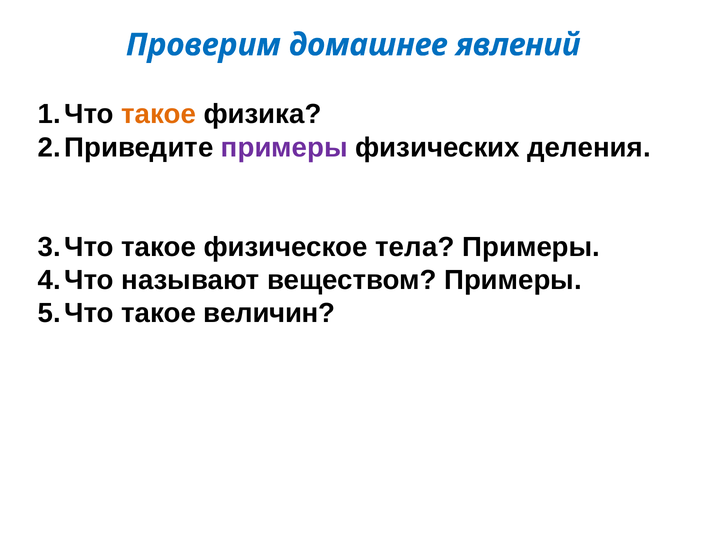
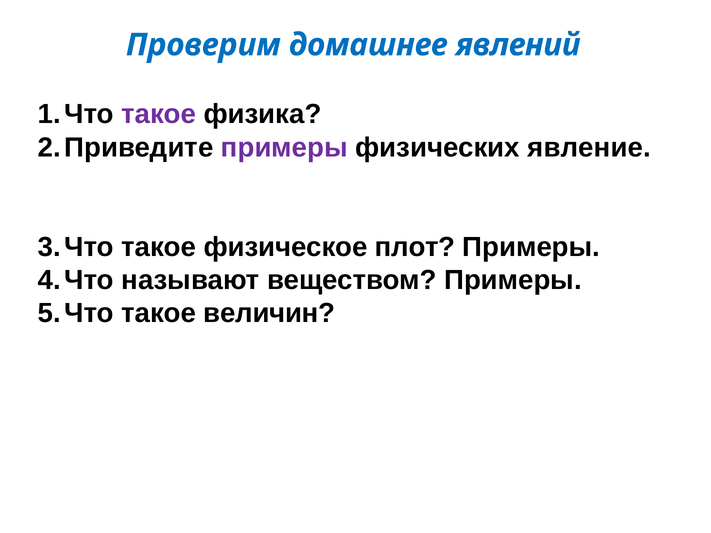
такое colour: orange -> purple (159, 114)
деления: деления -> явление (589, 147)
тела: тела -> плот (415, 247)
